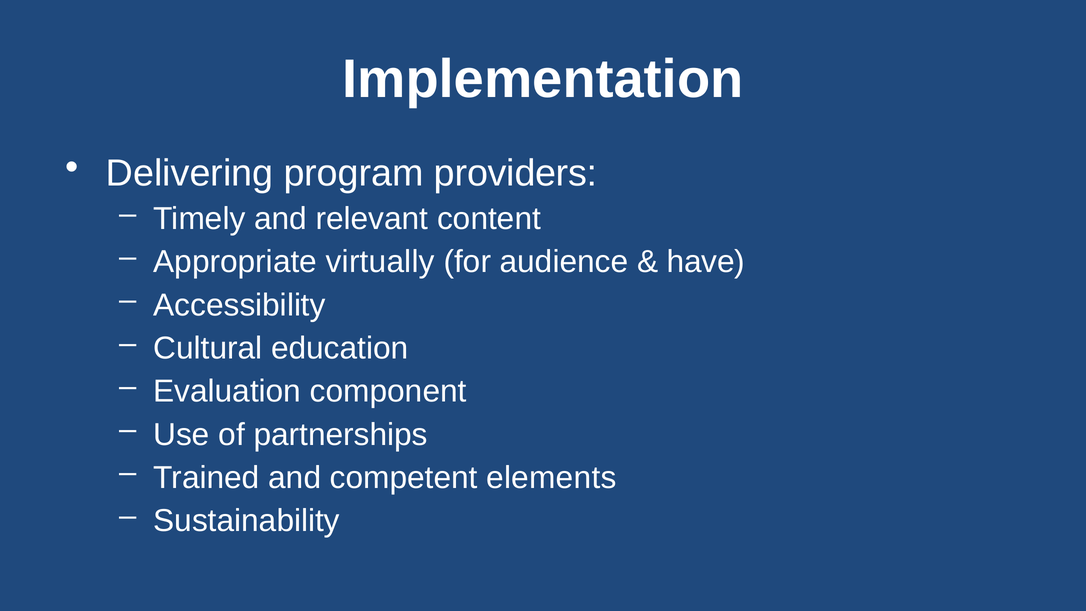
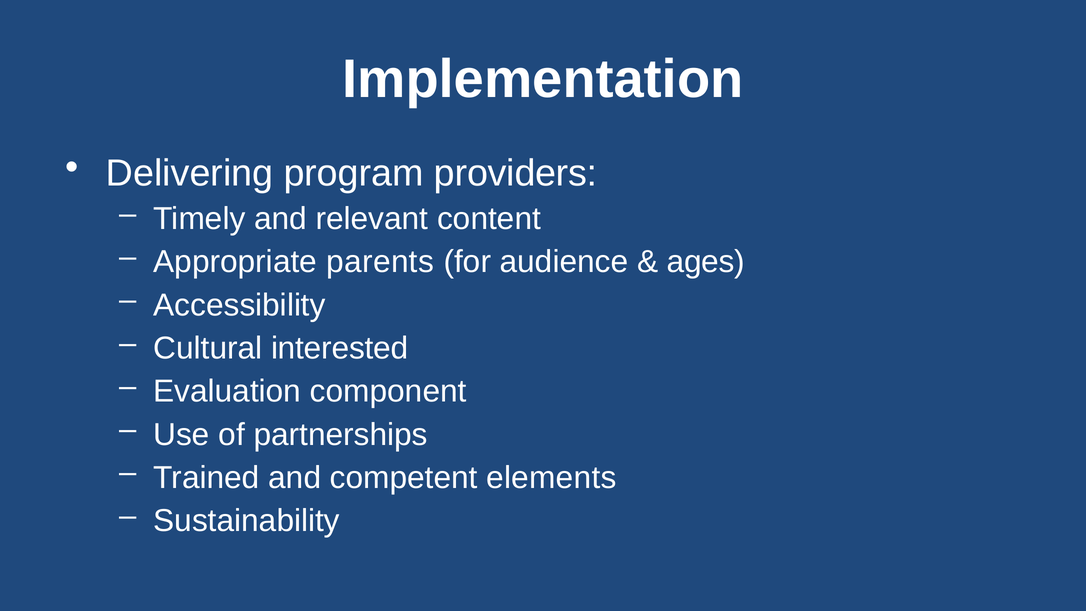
virtually: virtually -> parents (380, 262)
have: have -> ages (706, 262)
education: education -> interested (340, 348)
